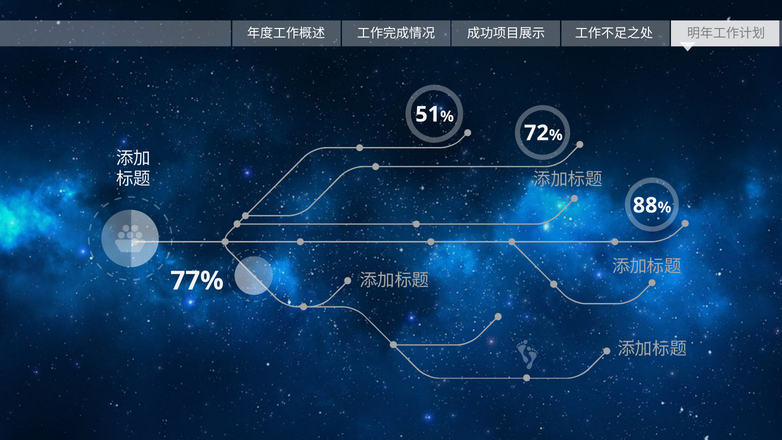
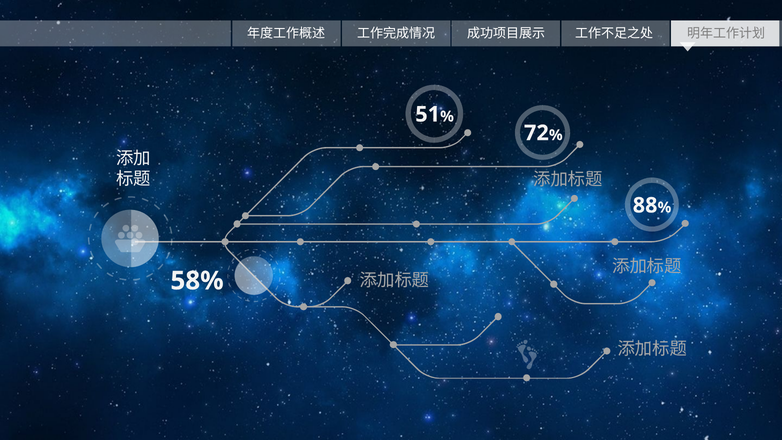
77%: 77% -> 58% (197, 281)
